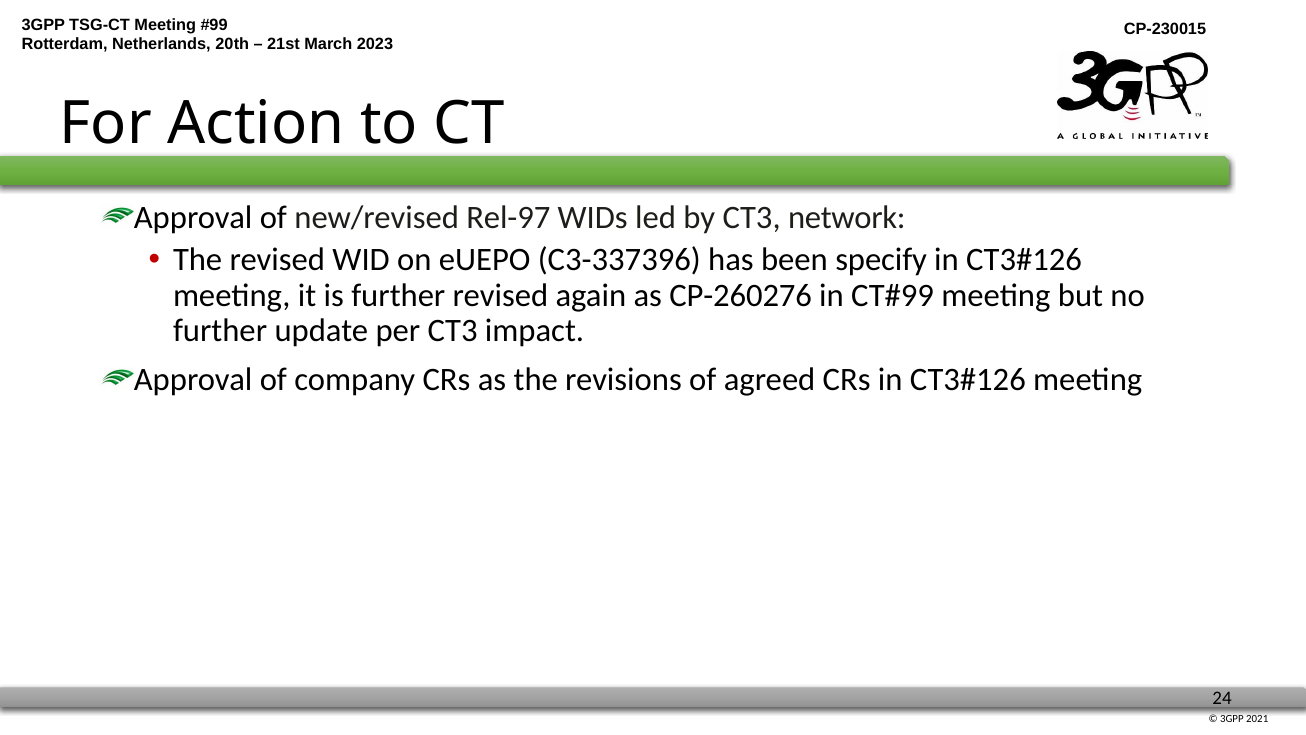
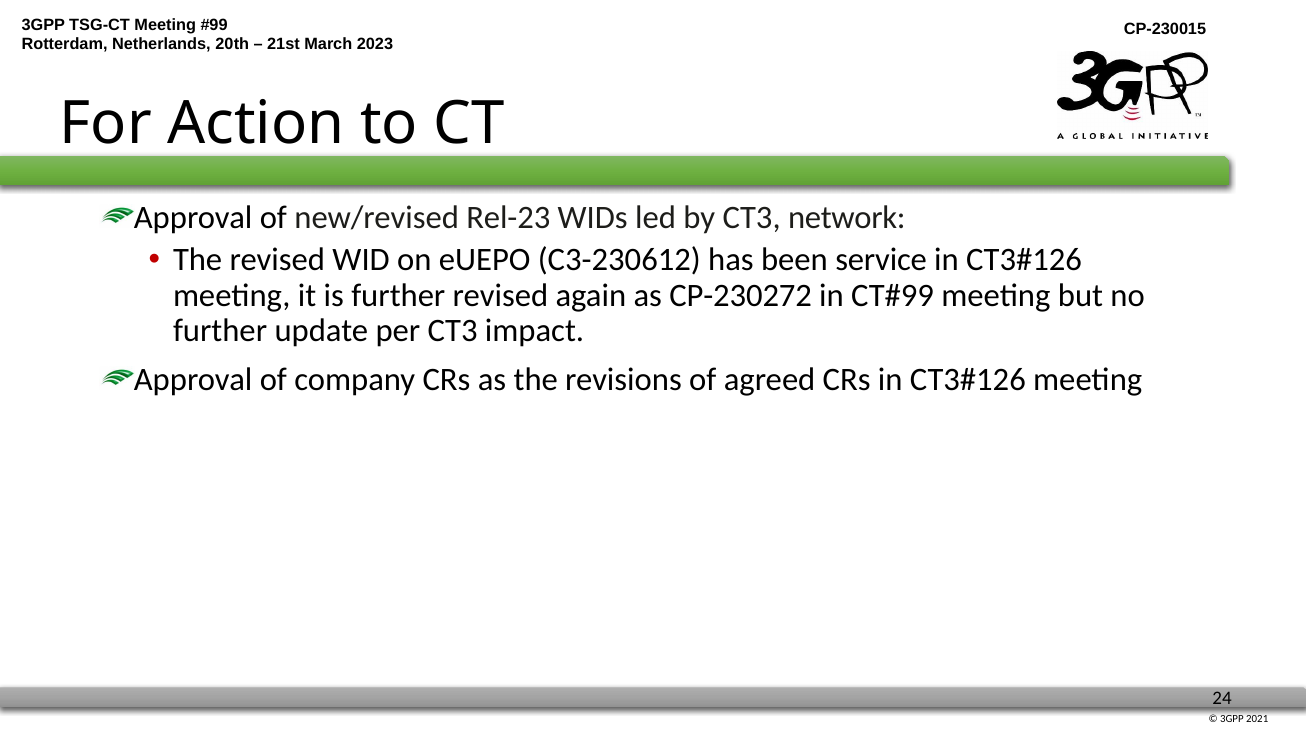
Rel-97: Rel-97 -> Rel-23 (508, 218)
C3-337396: C3-337396 -> C3-230612 (619, 260)
specify: specify -> service (881, 260)
CP-260276: CP-260276 -> CP-230272 (741, 295)
